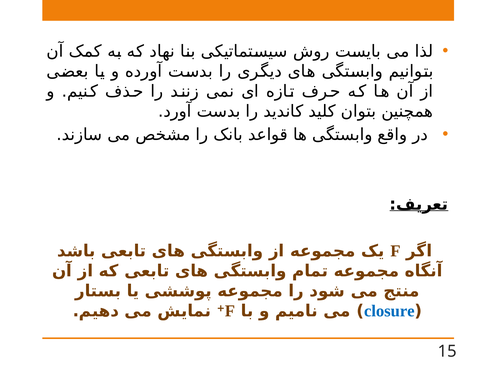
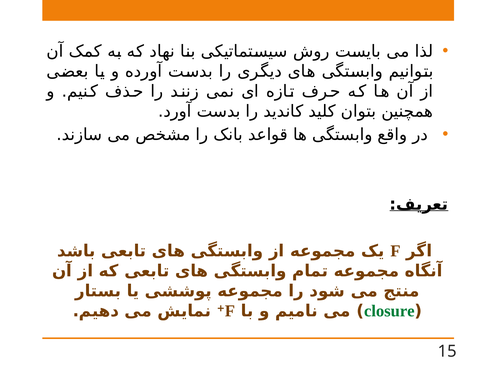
closure colour: blue -> green (389, 311)
